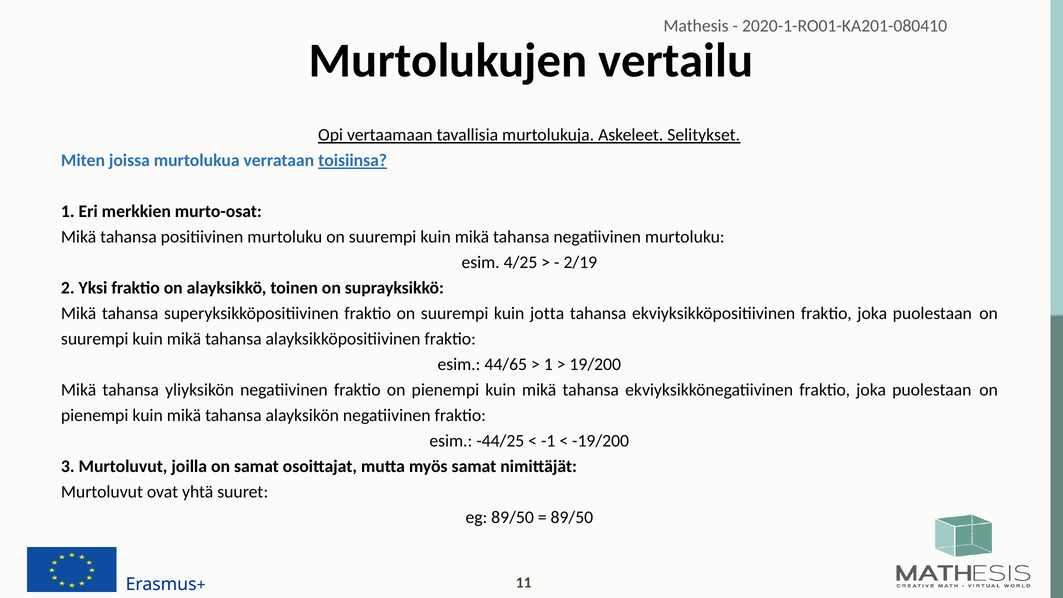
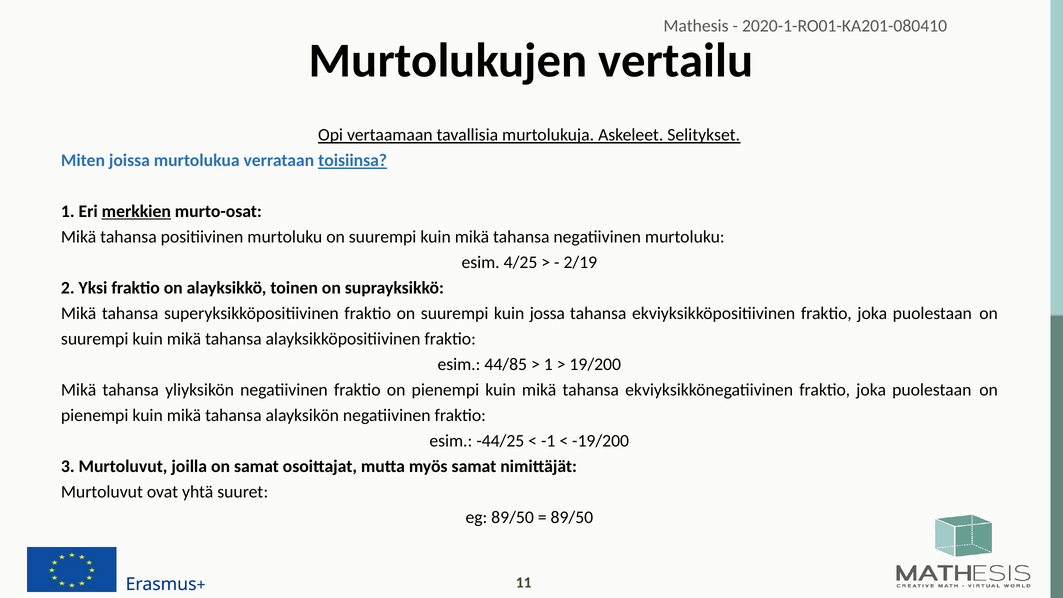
merkkien underline: none -> present (136, 212)
jotta: jotta -> jossa (547, 314)
44/65: 44/65 -> 44/85 (506, 364)
